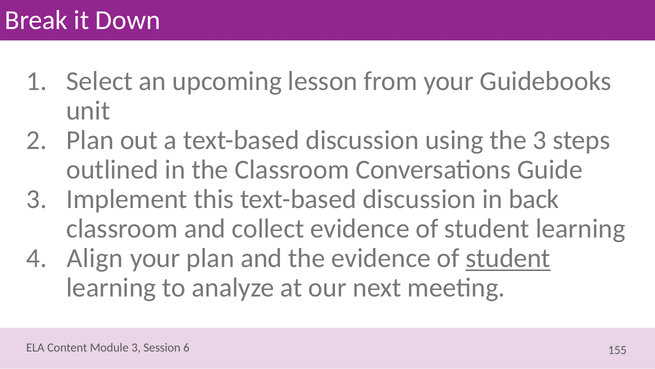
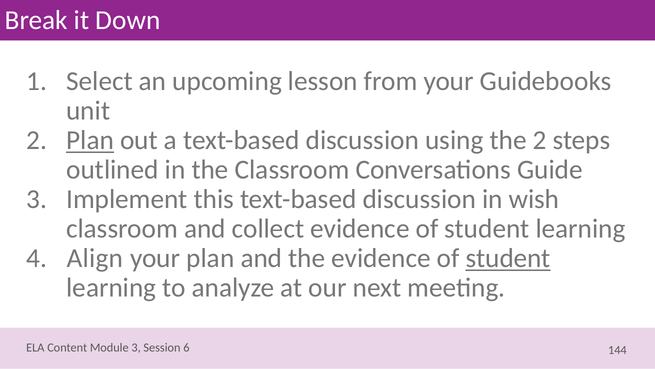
Plan underline: none -> present (90, 140)
the 3: 3 -> 2 (540, 140)
back: back -> wish (534, 199)
155: 155 -> 144 (617, 350)
